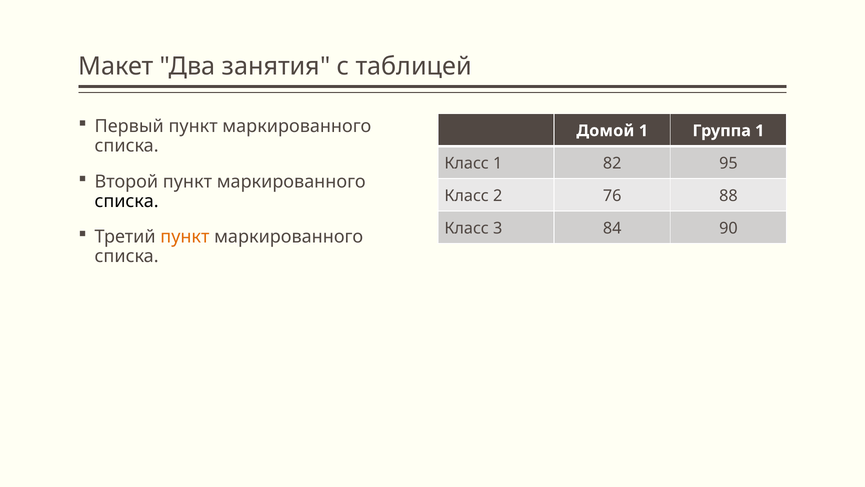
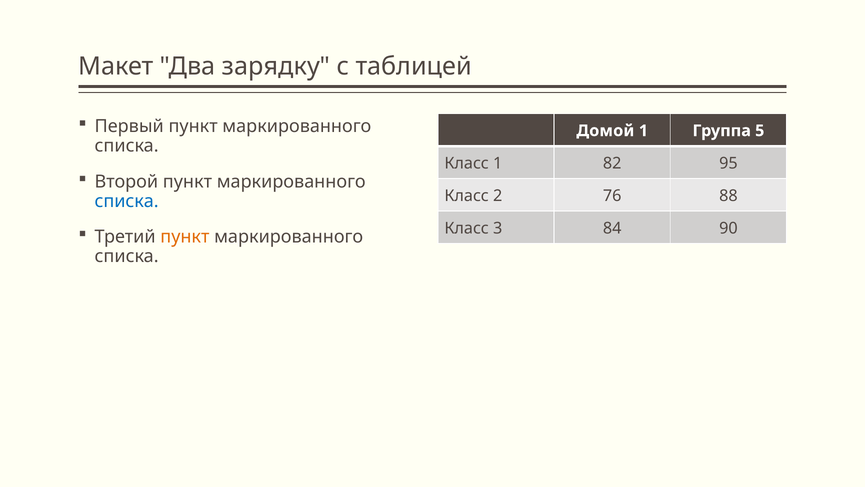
занятия: занятия -> зарядку (276, 66)
Группа 1: 1 -> 5 (760, 131)
списка colour: black -> blue (127, 201)
